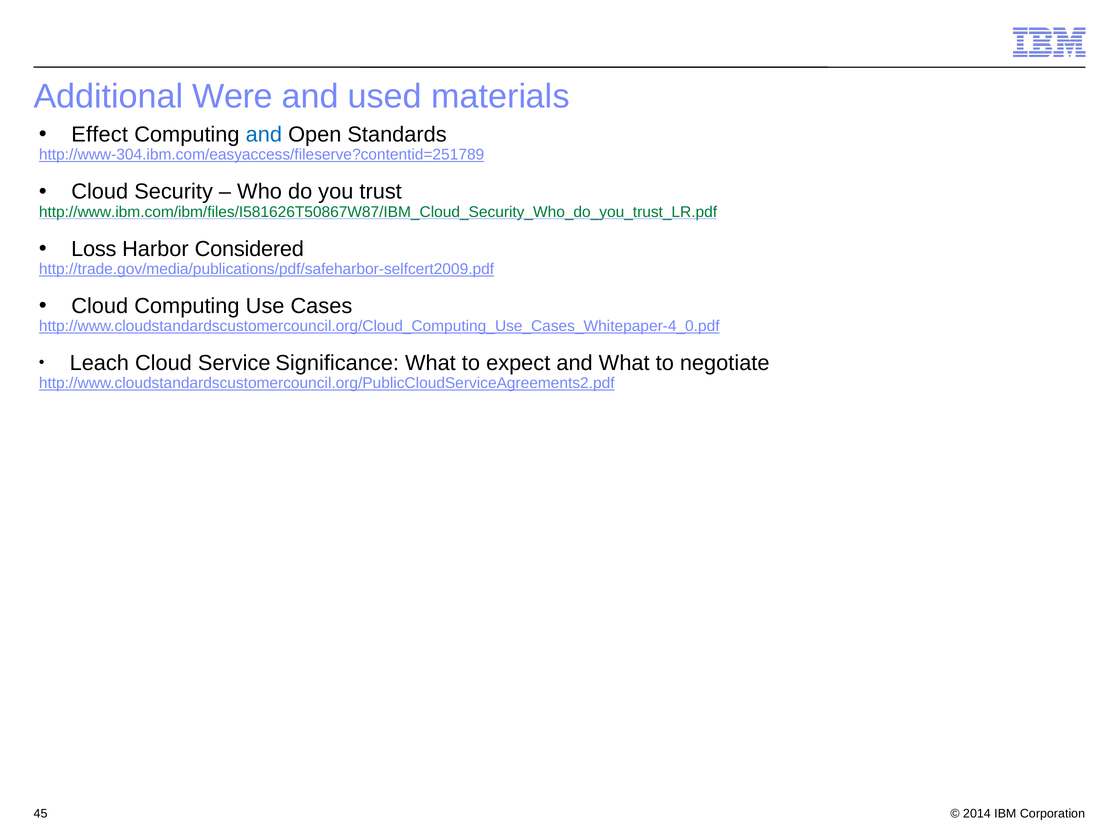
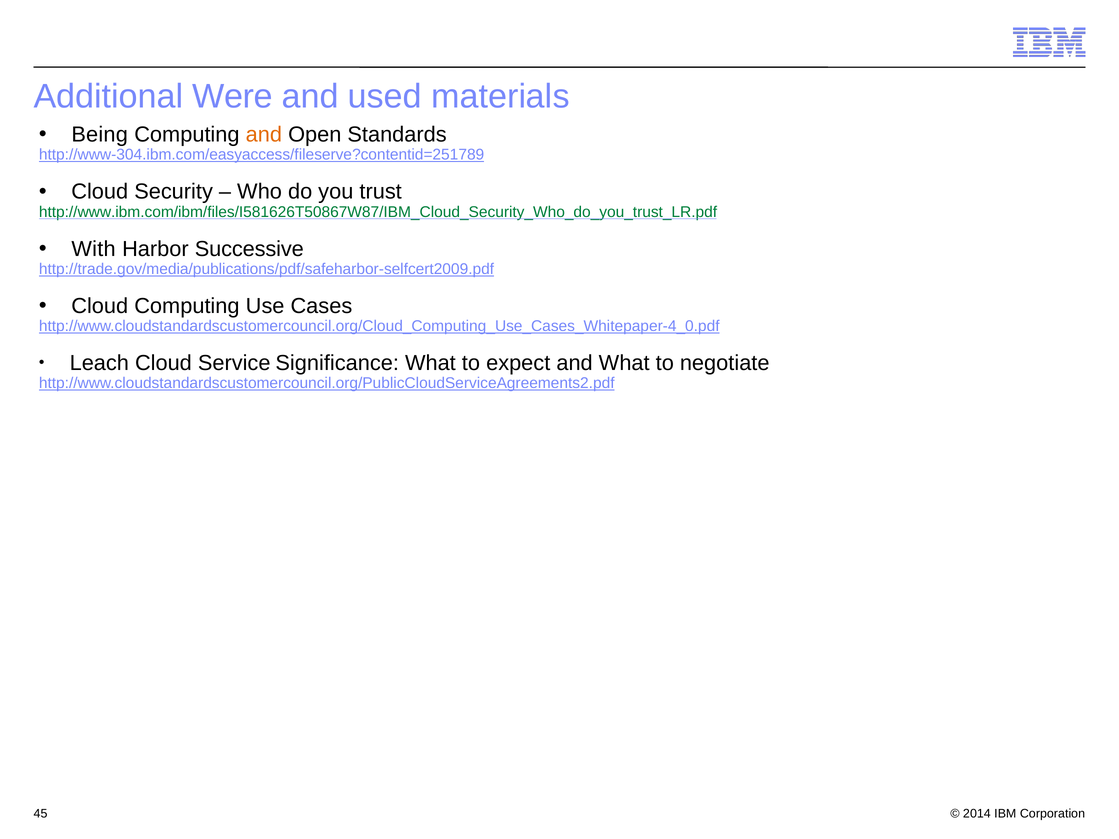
Effect: Effect -> Being (100, 135)
and colour: blue -> orange (264, 135)
Loss: Loss -> With (94, 249)
Considered: Considered -> Successive (249, 249)
